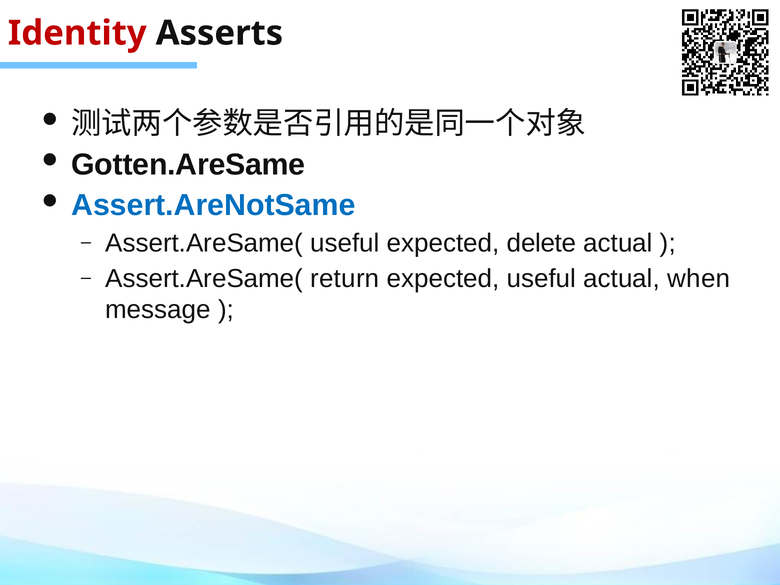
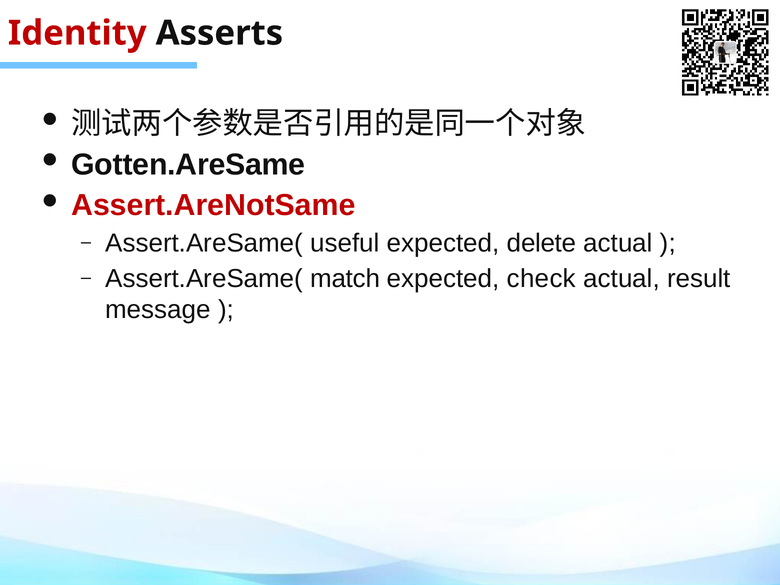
Assert.AreNotSame colour: blue -> red (213, 205)
return: return -> match (345, 279)
expected useful: useful -> check (541, 279)
when: when -> result (699, 279)
